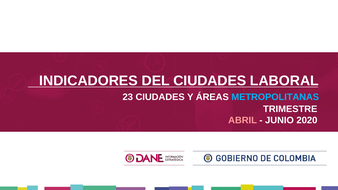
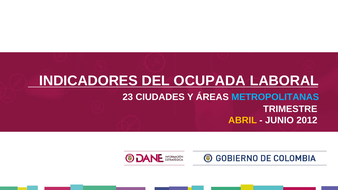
DEL CIUDADES: CIUDADES -> OCUPADA (210, 81)
ABRIL colour: pink -> yellow (243, 120)
2020: 2020 -> 2012 (307, 120)
